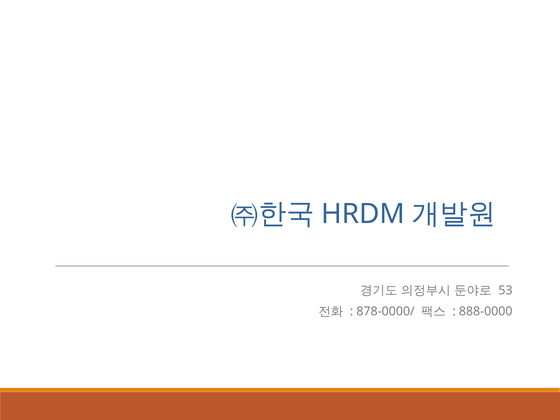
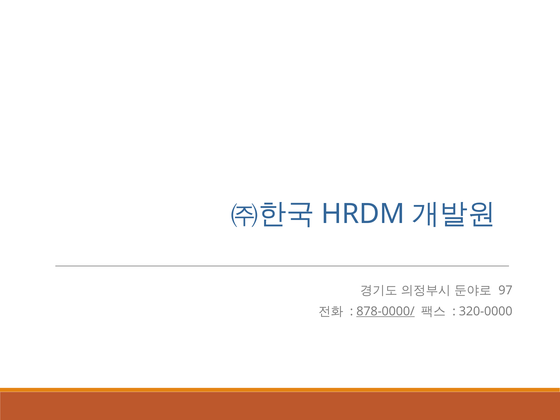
53: 53 -> 97 (505, 290)
878-0000/ underline: none -> present (386, 311)
888-0000: 888-0000 -> 320-0000 (486, 311)
